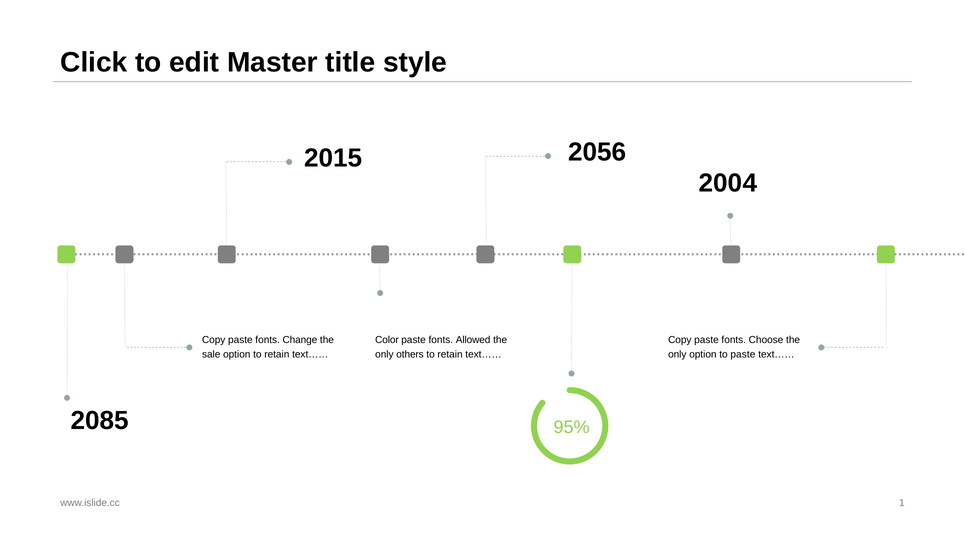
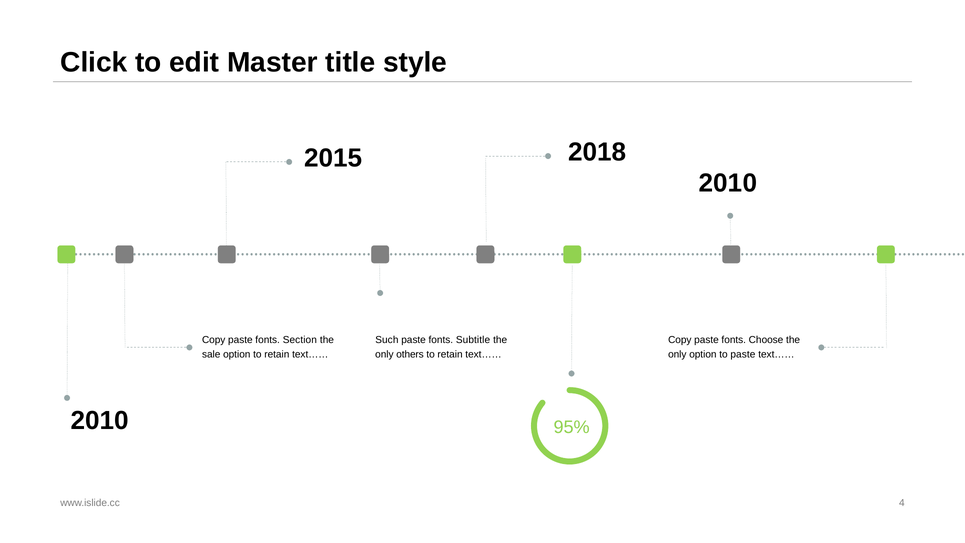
2056: 2056 -> 2018 (597, 152)
2004: 2004 -> 2010 (728, 183)
Change: Change -> Section (300, 340)
Color: Color -> Such (387, 340)
Allowed: Allowed -> Subtitle (473, 340)
2085: 2085 -> 2010 (100, 420)
1: 1 -> 4 (902, 503)
